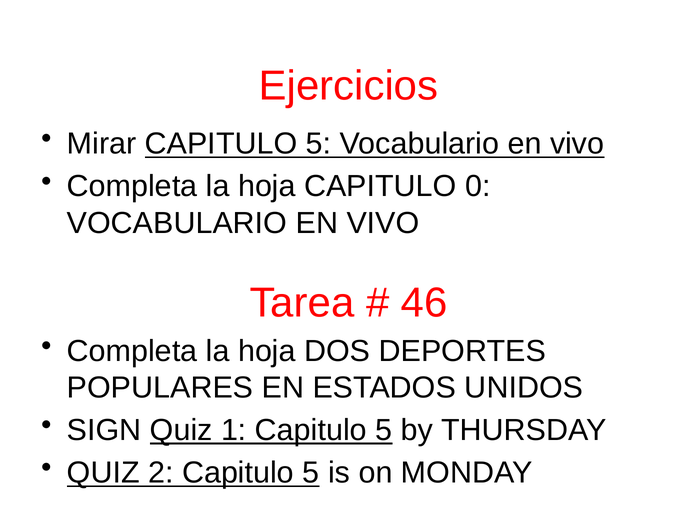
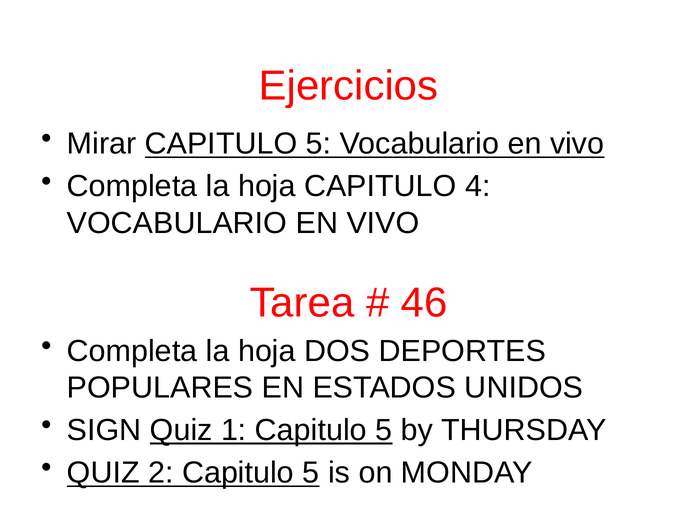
0: 0 -> 4 (478, 187)
